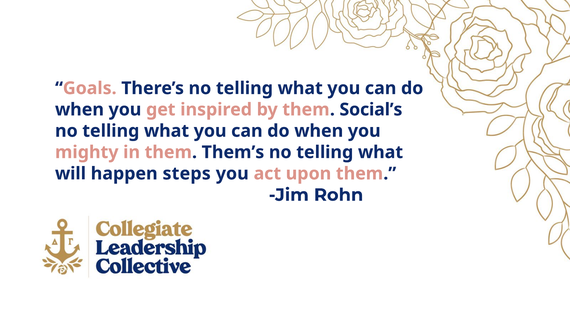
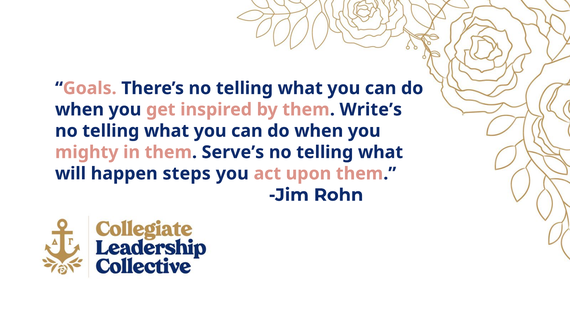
Social’s: Social’s -> Write’s (371, 110)
Them’s: Them’s -> Serve’s (233, 153)
